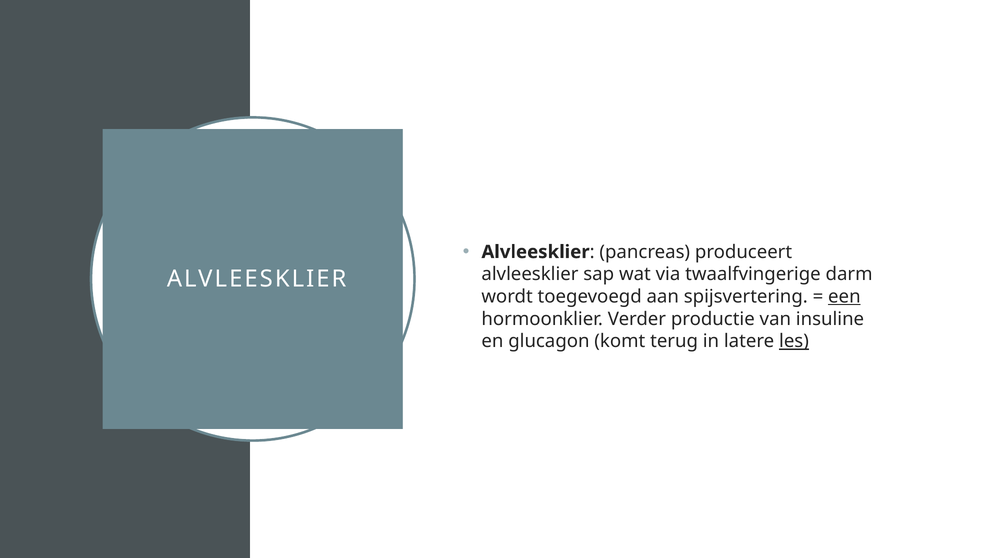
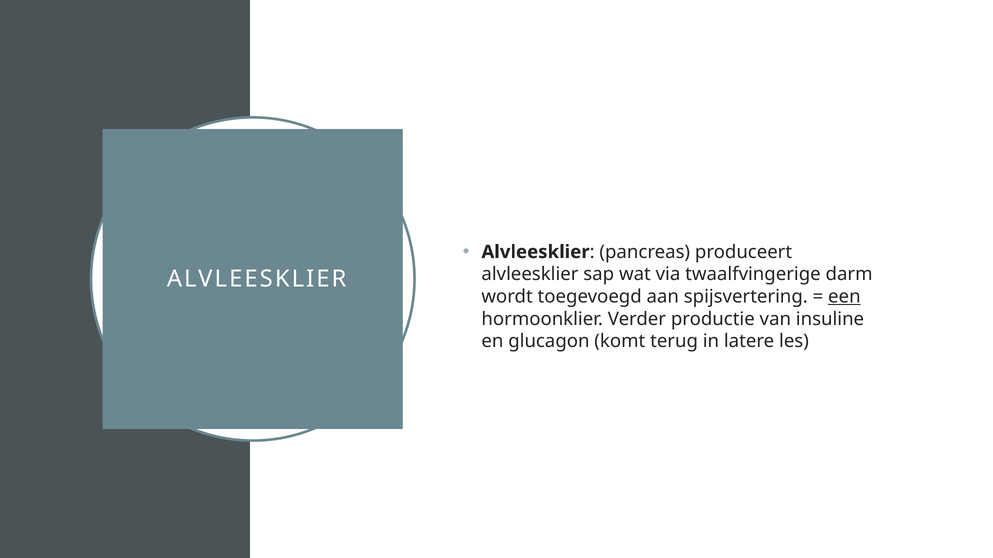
les underline: present -> none (794, 342)
